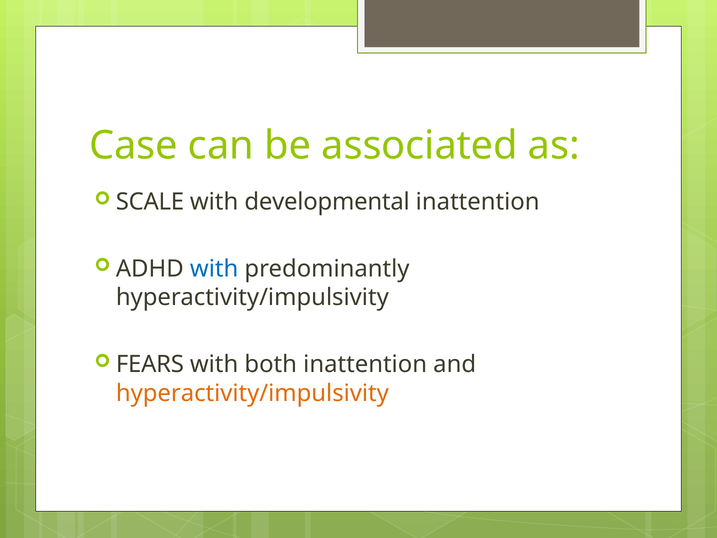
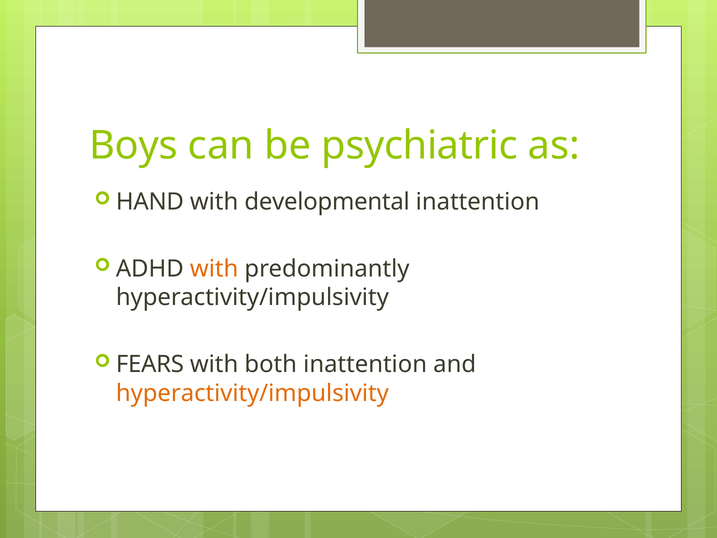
Case: Case -> Boys (133, 145)
associated: associated -> psychiatric (420, 145)
SCALE: SCALE -> HAND (150, 202)
with colour: blue -> orange (214, 269)
